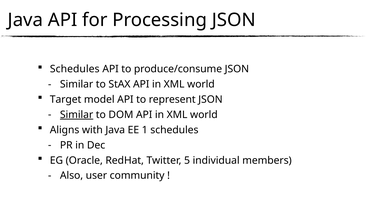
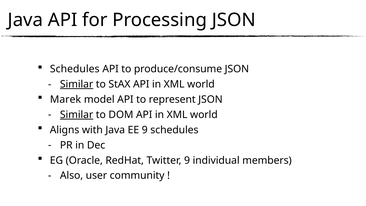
Similar underline: none -> present (77, 84)
Target: Target -> Marek (65, 99)
EE 1: 1 -> 9 (145, 130)
Twitter 5: 5 -> 9 (187, 160)
